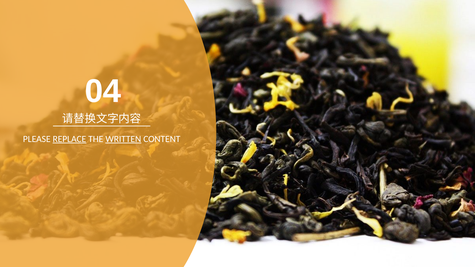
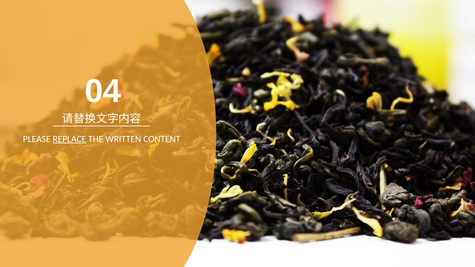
WRITTEN underline: present -> none (123, 139)
